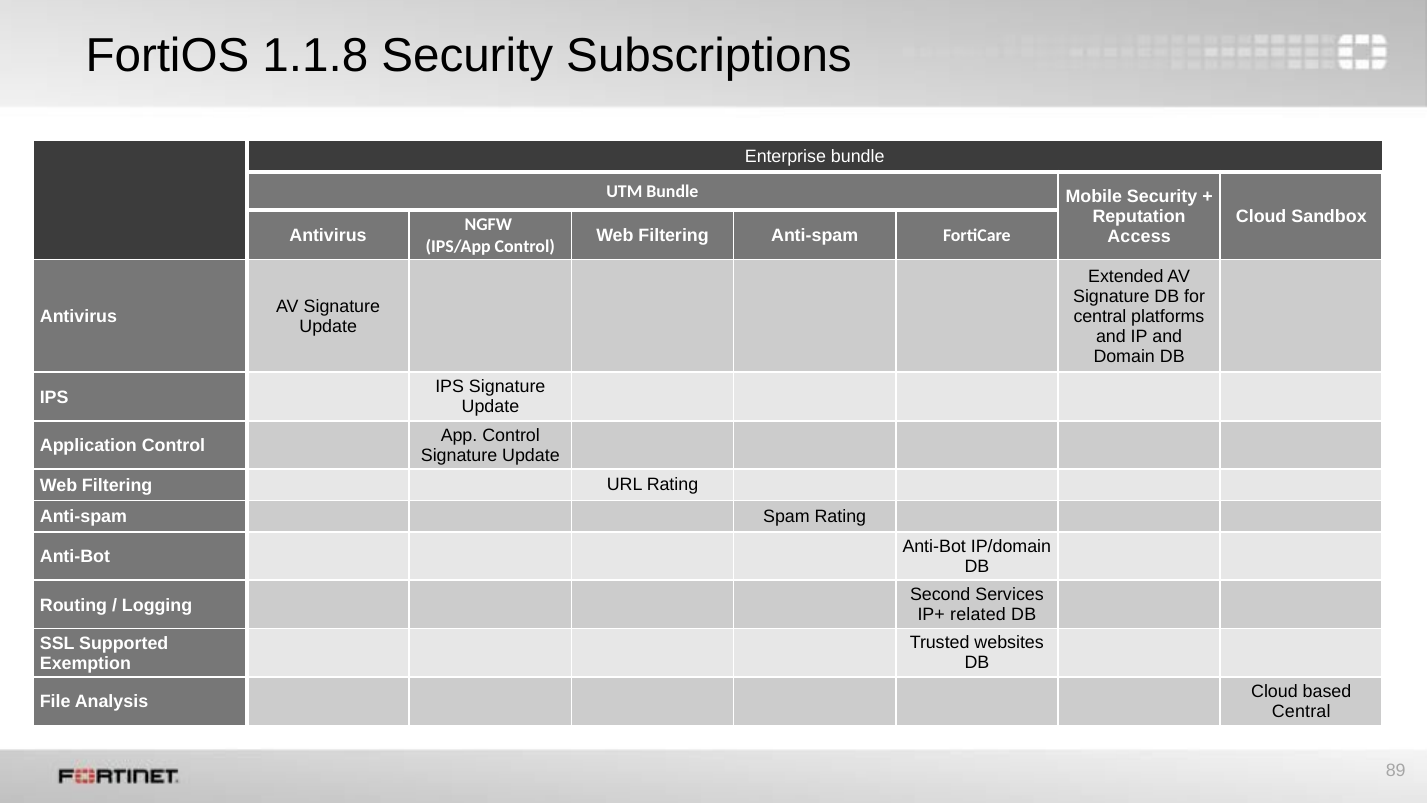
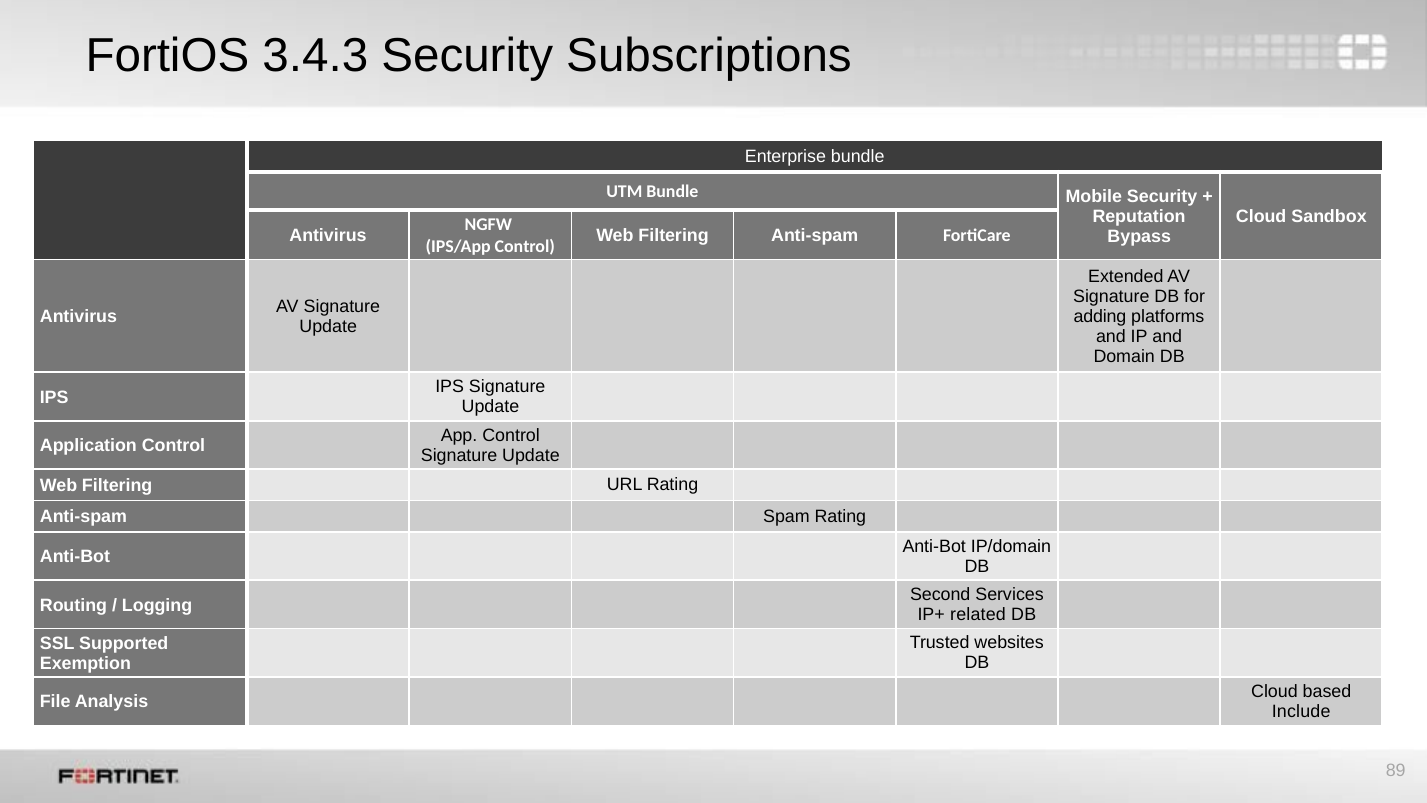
1.1.8: 1.1.8 -> 3.4.3 (315, 56)
Access: Access -> Bypass (1139, 236)
central: central -> adding (1100, 316)
Central: Central -> Include (1301, 711)
